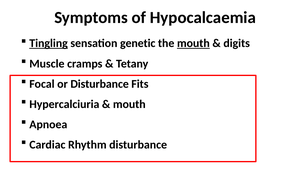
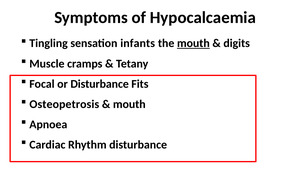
Tingling underline: present -> none (49, 43)
genetic: genetic -> infants (138, 43)
Hypercalciuria: Hypercalciuria -> Osteopetrosis (64, 104)
